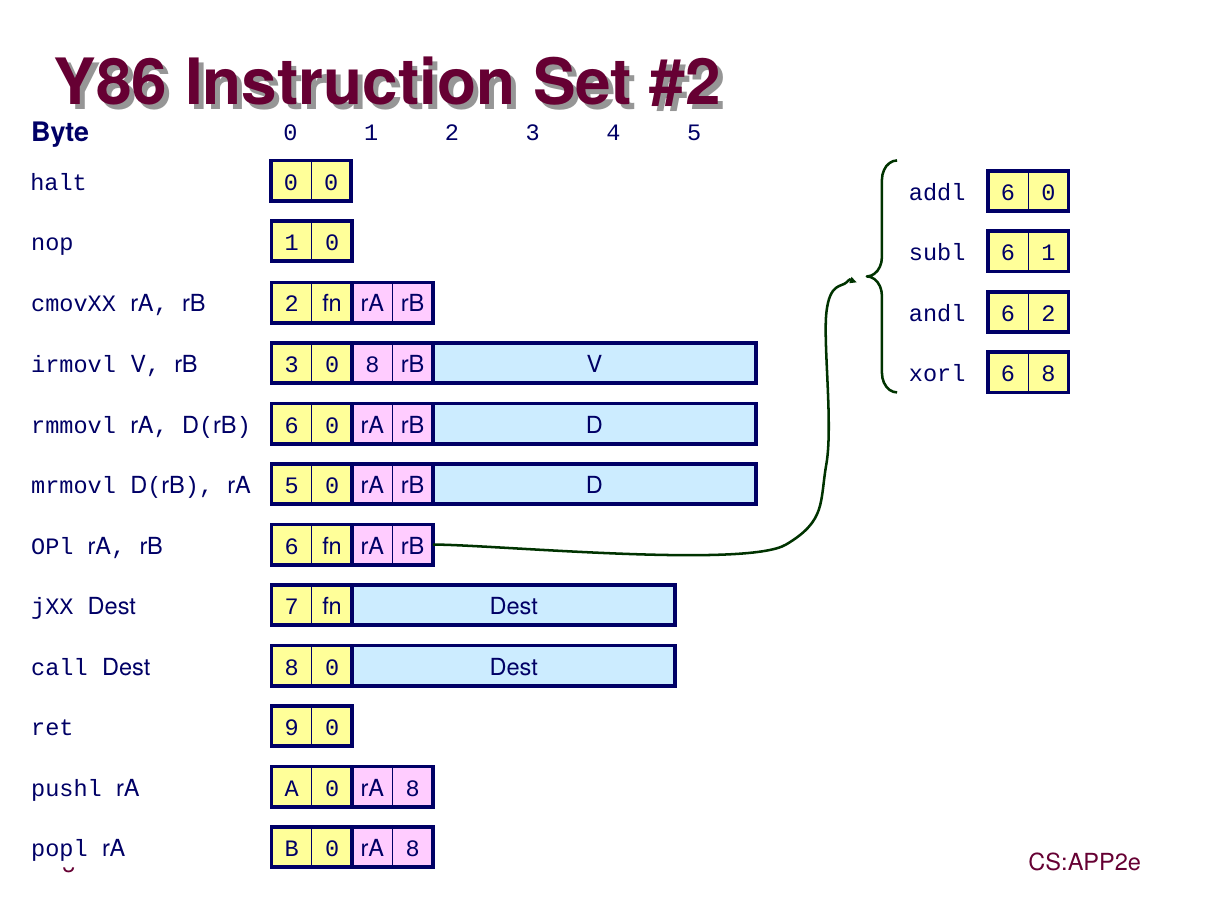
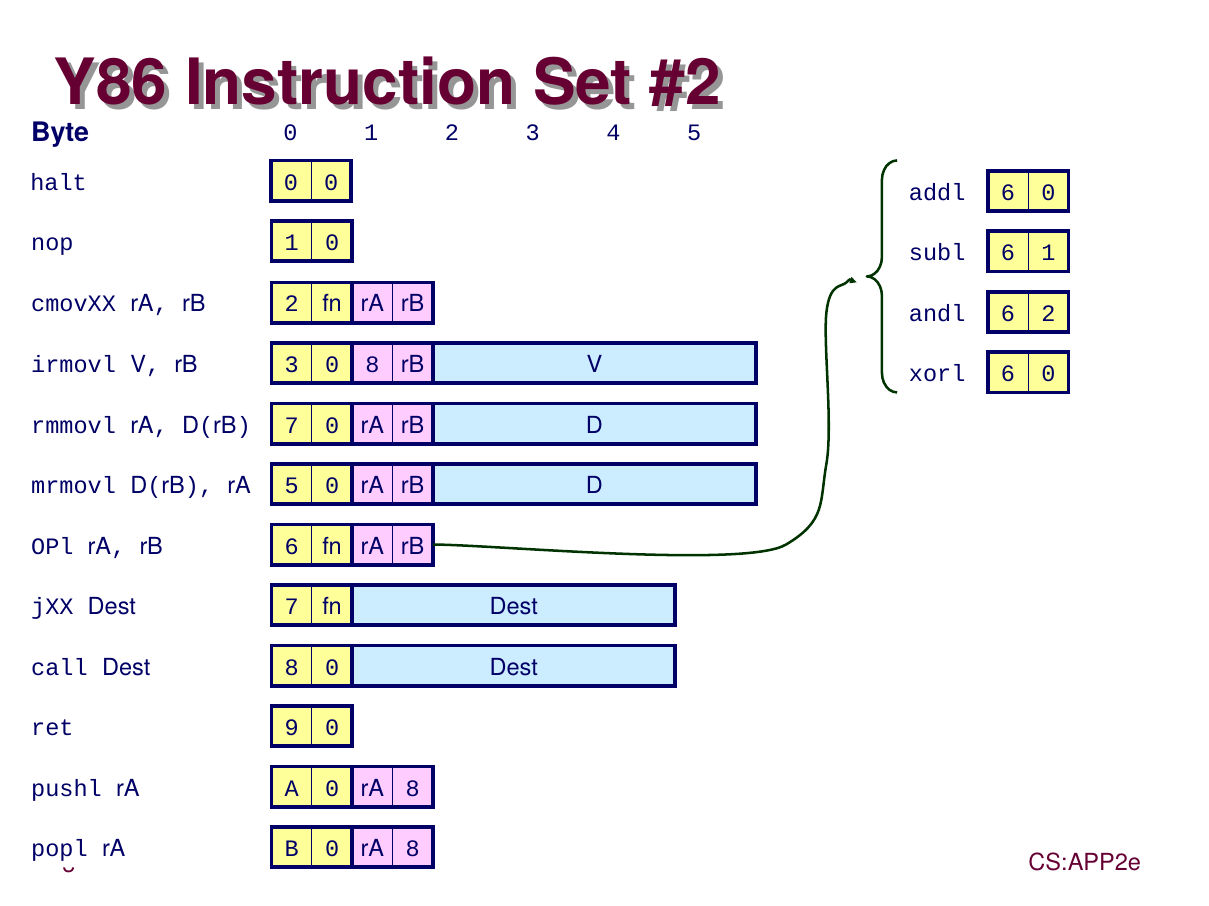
xorl 6 8: 8 -> 0 (1048, 374)
D(rB 6: 6 -> 7 (292, 425)
